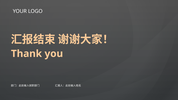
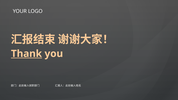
Thank underline: none -> present (26, 54)
